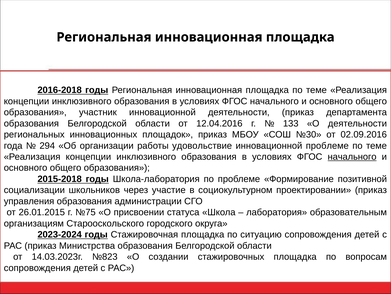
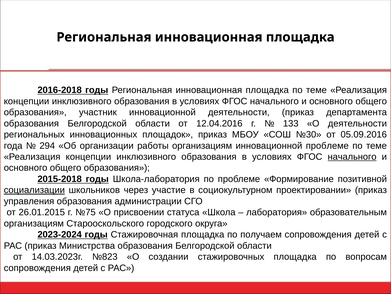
02.09.2016: 02.09.2016 -> 05.09.2016 (364, 134)
работы удовольствие: удовольствие -> организациям (202, 145)
социализации underline: none -> present (34, 190)
ситуацию: ситуацию -> получаем (261, 234)
